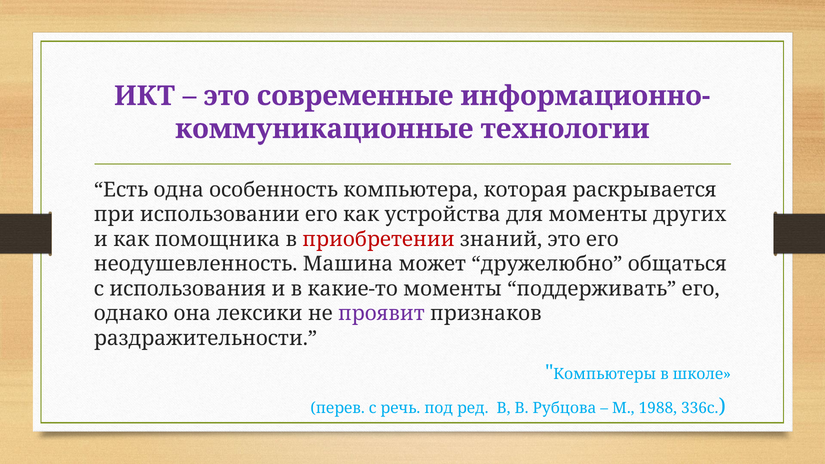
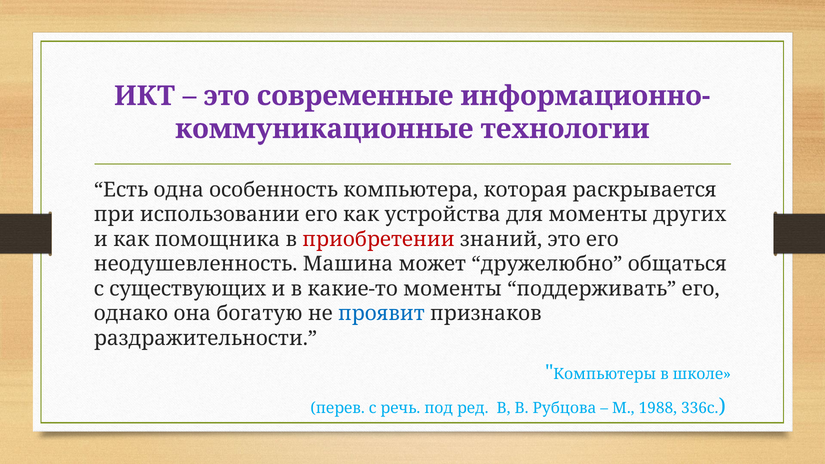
использования: использования -> существующих (188, 289)
лексики: лексики -> богатую (259, 314)
проявит colour: purple -> blue (381, 314)
